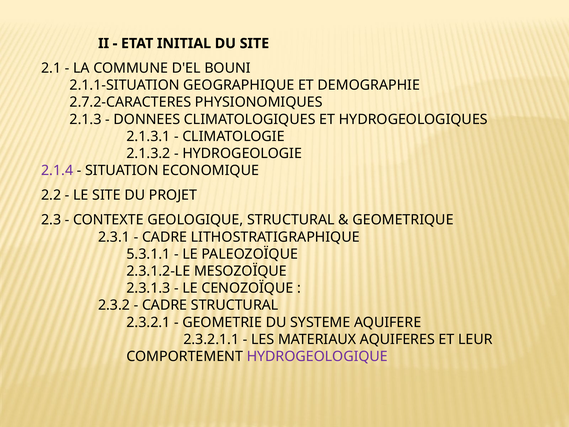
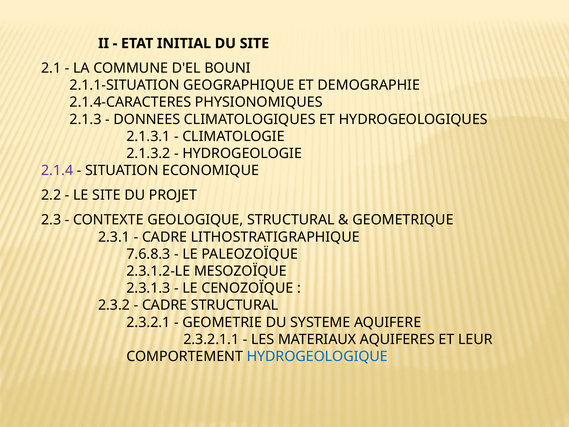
2.7.2-CARACTERES: 2.7.2-CARACTERES -> 2.1.4-CARACTERES (130, 102)
5.3.1.1: 5.3.1.1 -> 7.6.8.3 (148, 254)
HYDROGEOLOGIQUE colour: purple -> blue (317, 356)
